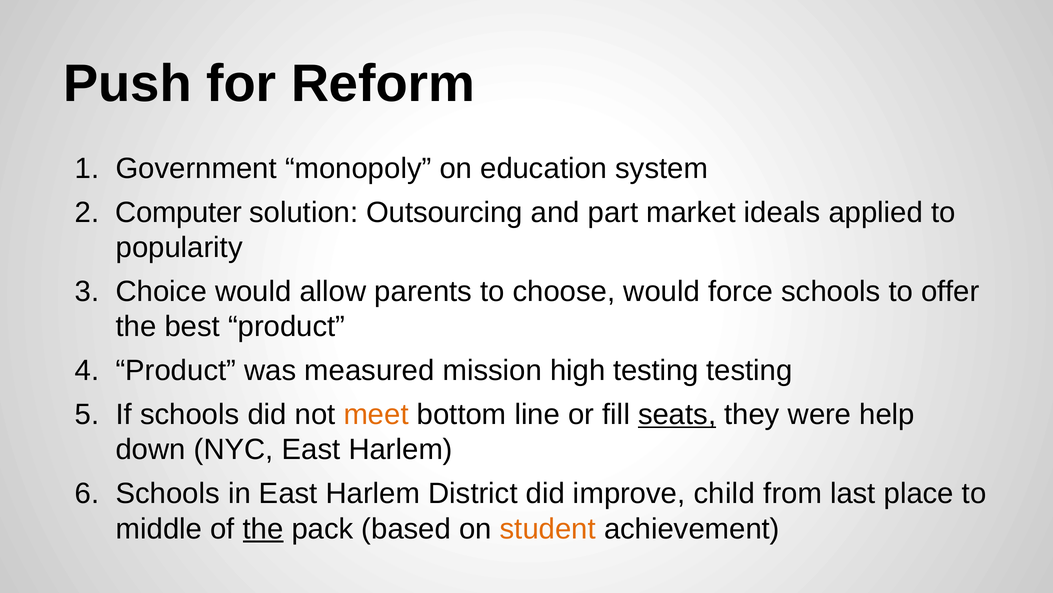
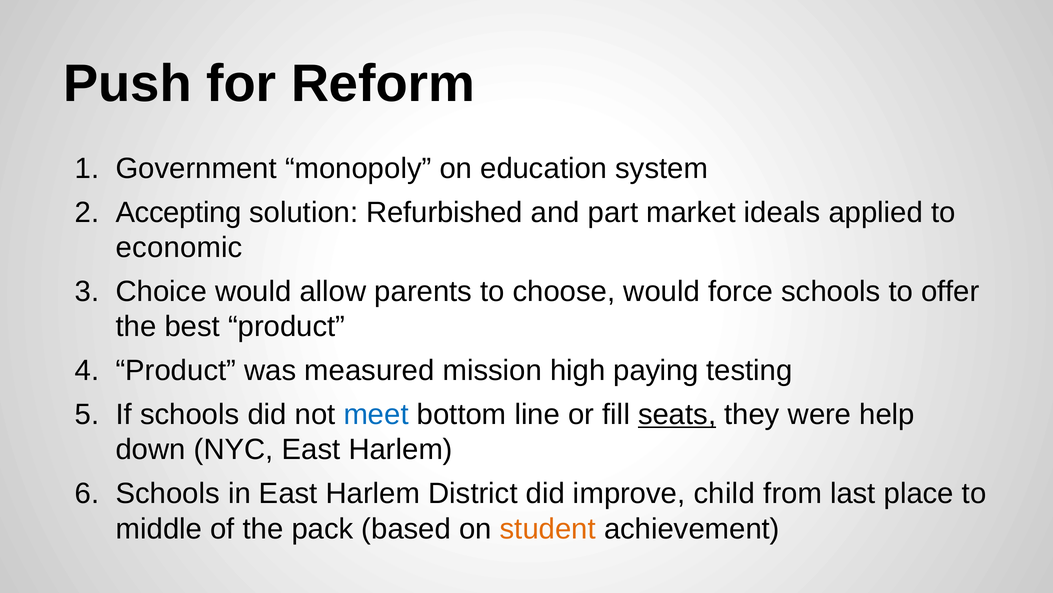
Computer: Computer -> Accepting (179, 212)
Outsourcing: Outsourcing -> Refurbished (445, 212)
popularity: popularity -> economic (179, 247)
high testing: testing -> paying (656, 370)
meet colour: orange -> blue (376, 414)
the underline: present -> none (263, 528)
